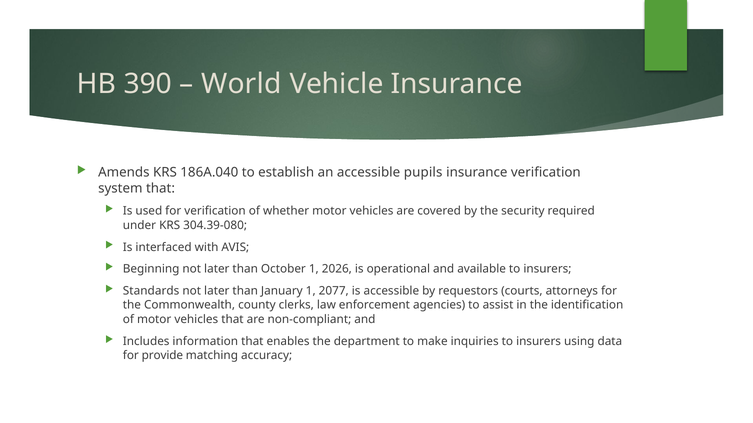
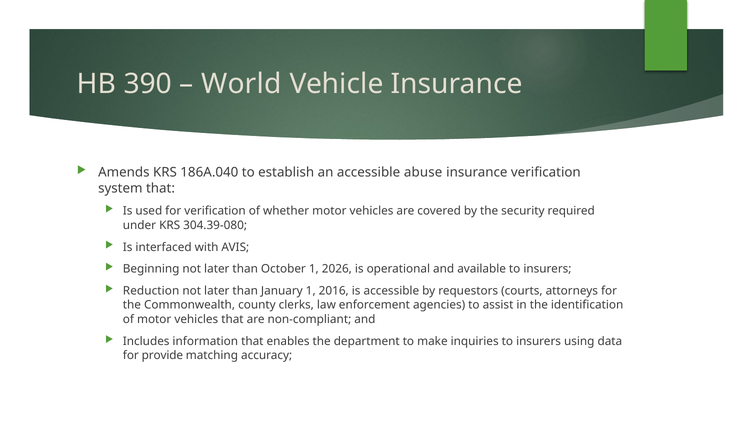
pupils: pupils -> abuse (423, 173)
Standards: Standards -> Reduction (151, 291)
2077: 2077 -> 2016 (334, 291)
